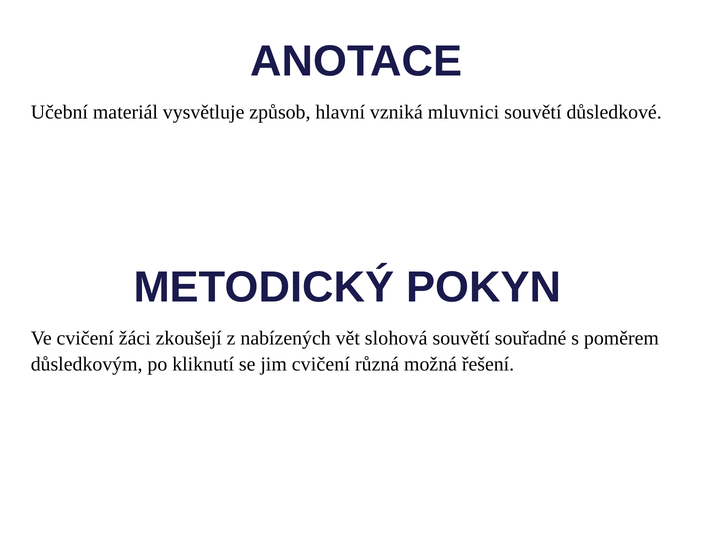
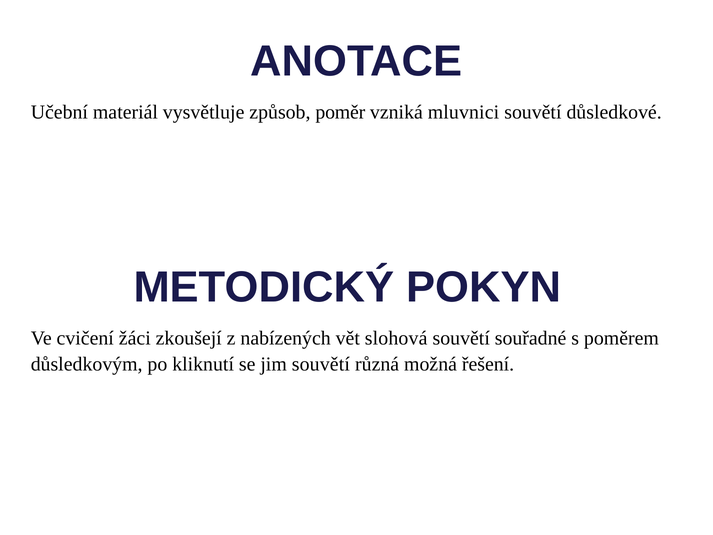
hlavní: hlavní -> poměr (340, 112)
jim cvičení: cvičení -> souvětí (321, 364)
